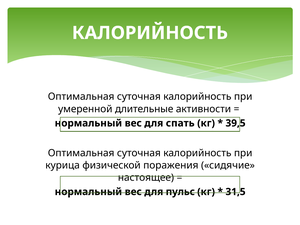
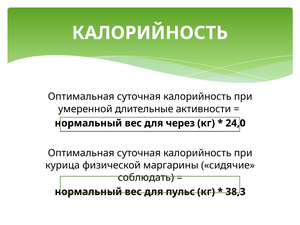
спать: спать -> через (180, 123)
39,5: 39,5 -> 24,0 (236, 123)
поражения: поражения -> маргарины (171, 165)
настоящее: настоящее -> соблюдать (146, 178)
31,5: 31,5 -> 38,3 (236, 192)
